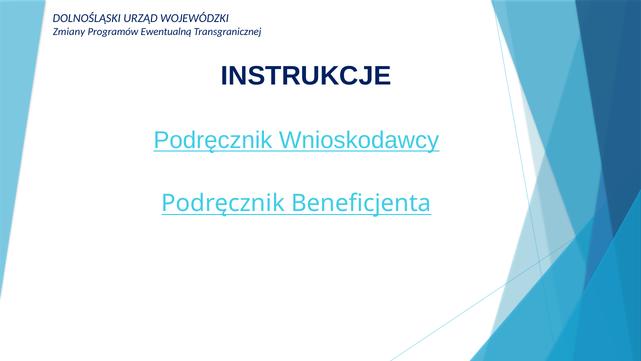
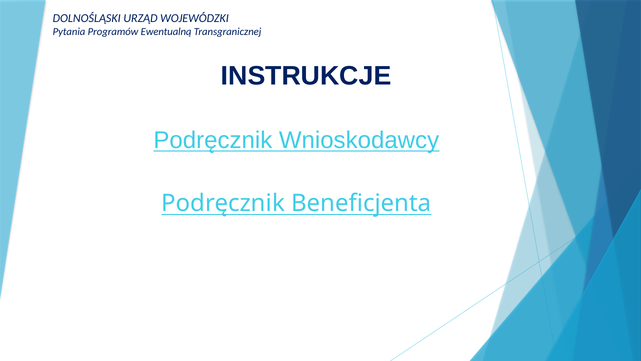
Zmiany: Zmiany -> Pytania (69, 32)
